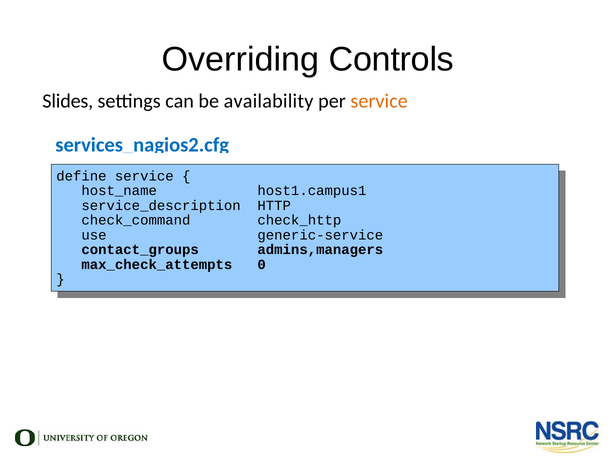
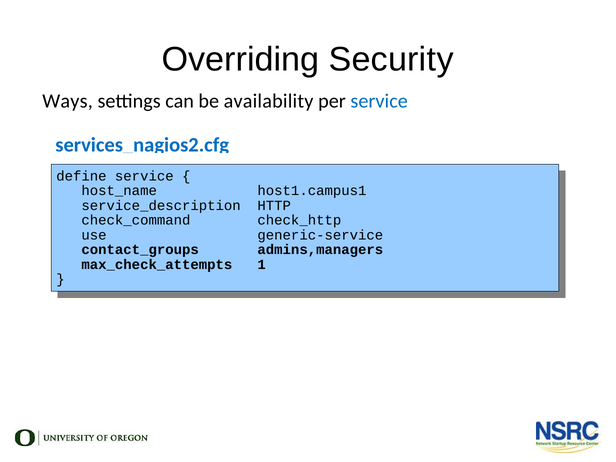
Controls: Controls -> Security (391, 59)
Slides: Slides -> Ways (68, 101)
service colour: orange -> blue (379, 101)
0: 0 -> 1 (262, 264)
